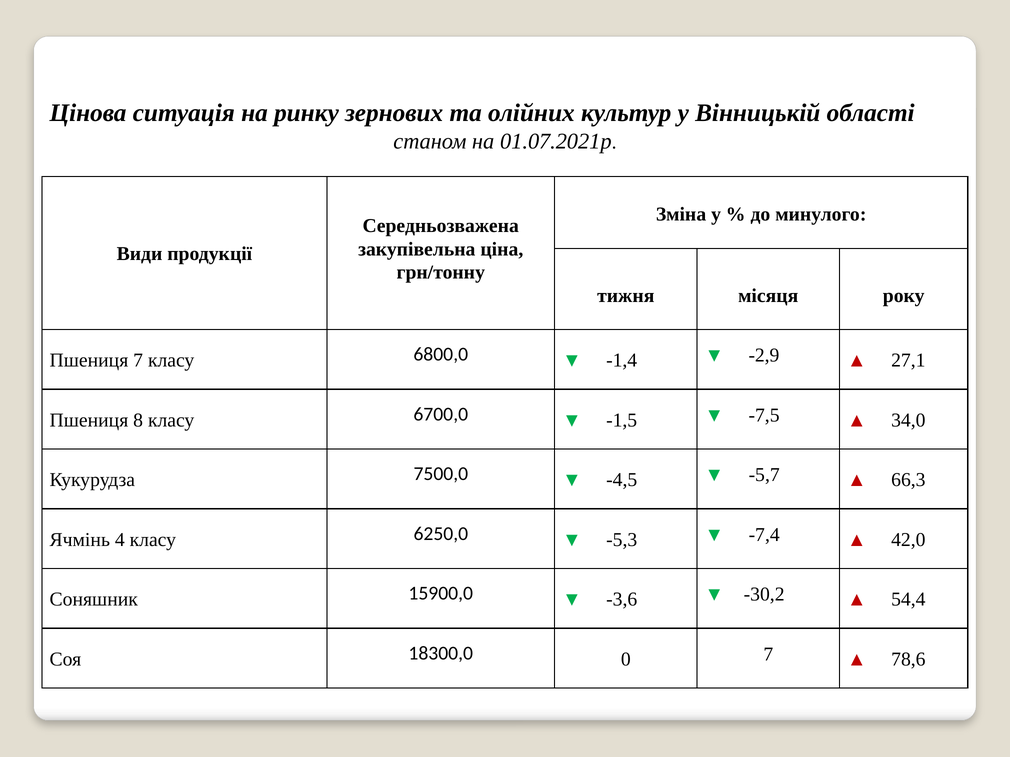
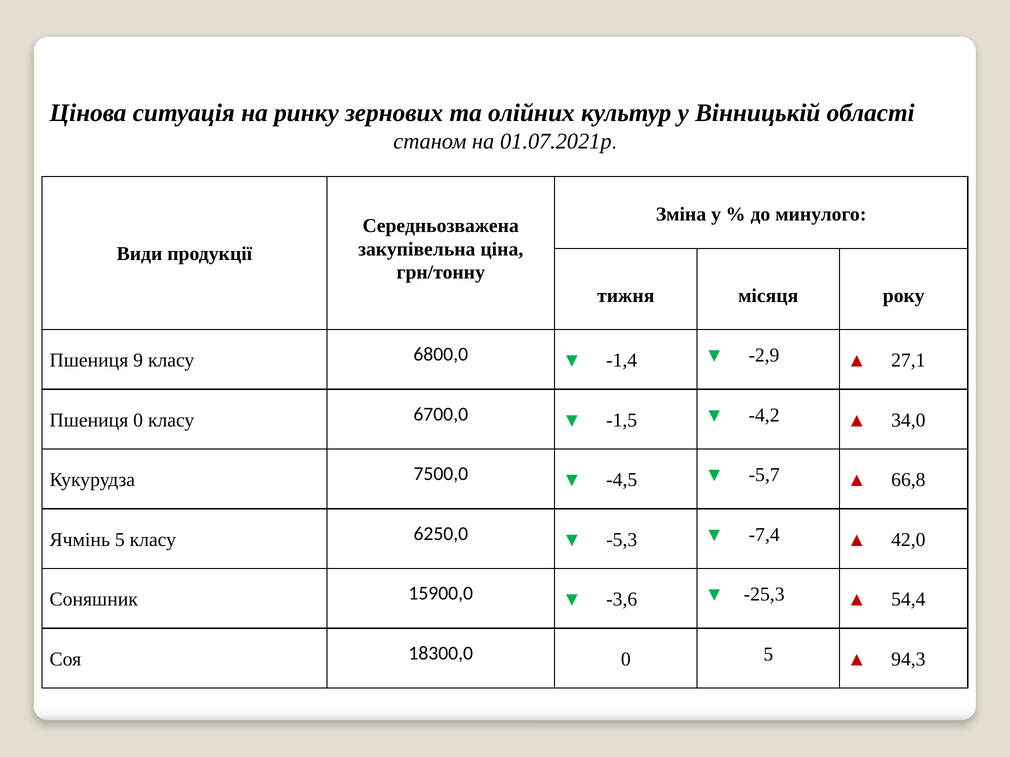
Пшениця 7: 7 -> 9 (138, 360)
Пшениця 8: 8 -> 0 (138, 420)
-7,5: -7,5 -> -4,2 (764, 415)
66,3: 66,3 -> 66,8 (908, 480)
Ячмінь 4: 4 -> 5 (120, 540)
-30,2: -30,2 -> -25,3 (764, 595)
0 7: 7 -> 5 (768, 655)
78,6: 78,6 -> 94,3 (908, 660)
